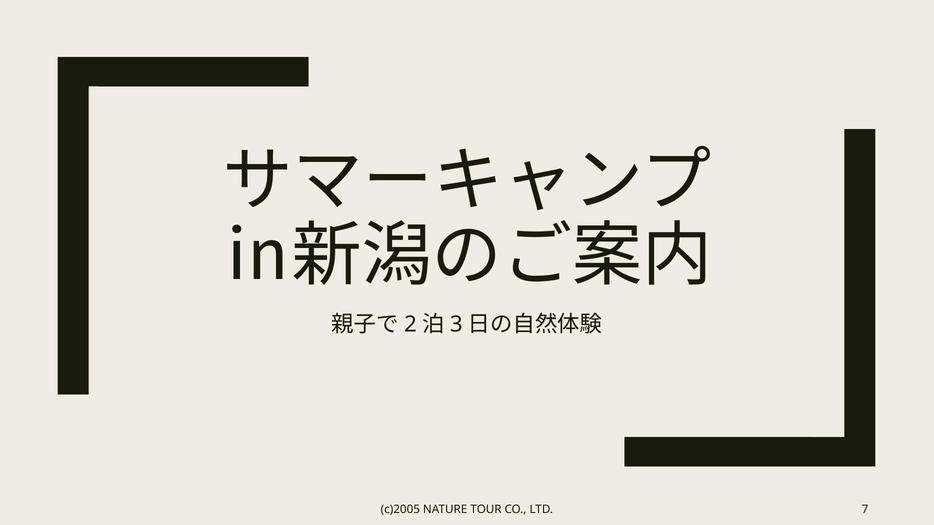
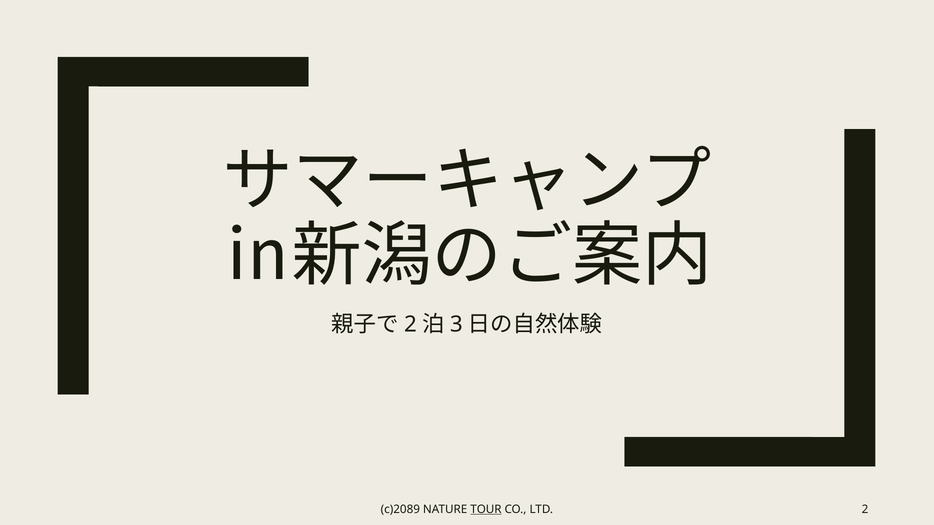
c)2005: c)2005 -> c)2089 (400, 510)
TOUR underline: none -> present (486, 510)
LTD 7: 7 -> 2 (865, 510)
